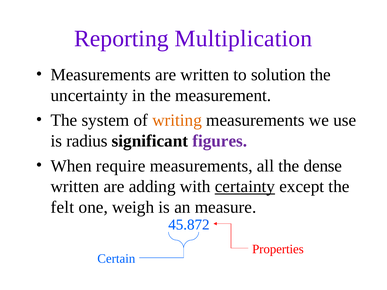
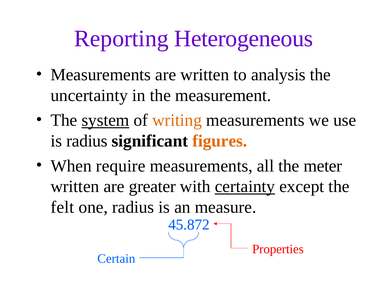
Multiplication: Multiplication -> Heterogeneous (244, 39)
solution: solution -> analysis (278, 75)
system underline: none -> present (105, 120)
figures colour: purple -> orange (220, 141)
dense: dense -> meter (323, 166)
adding: adding -> greater (152, 187)
one weigh: weigh -> radius (133, 207)
